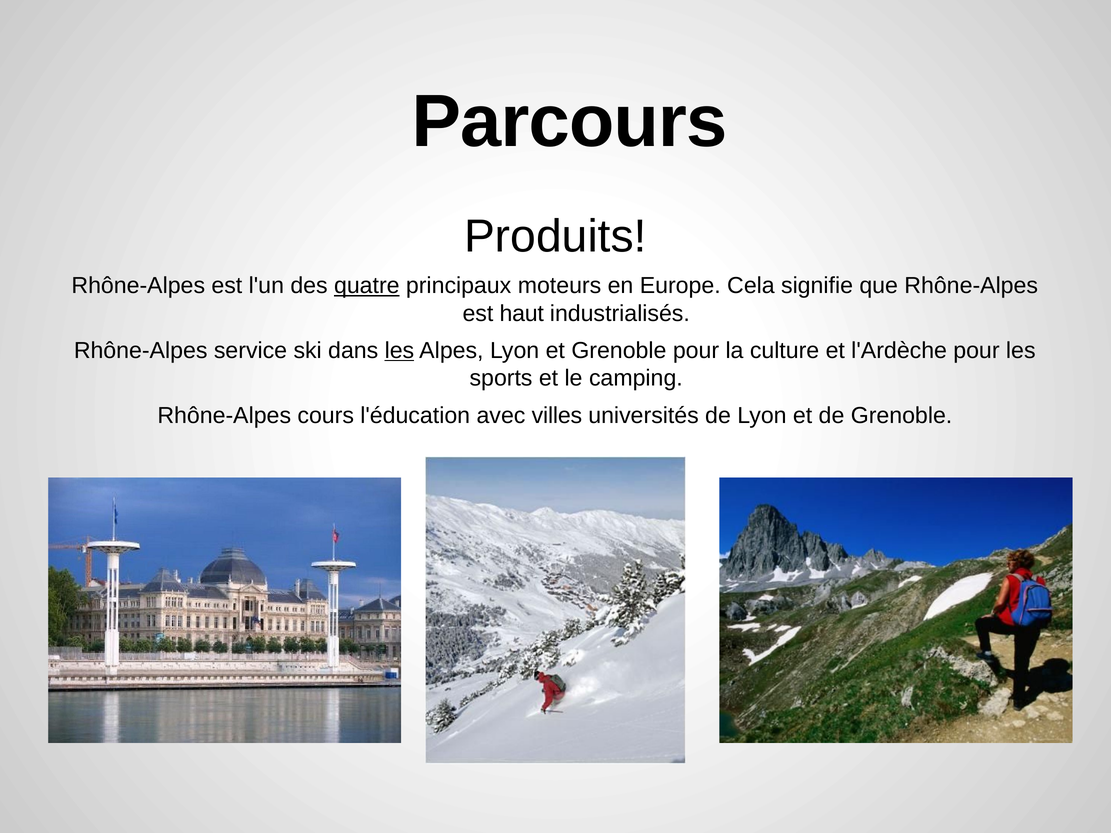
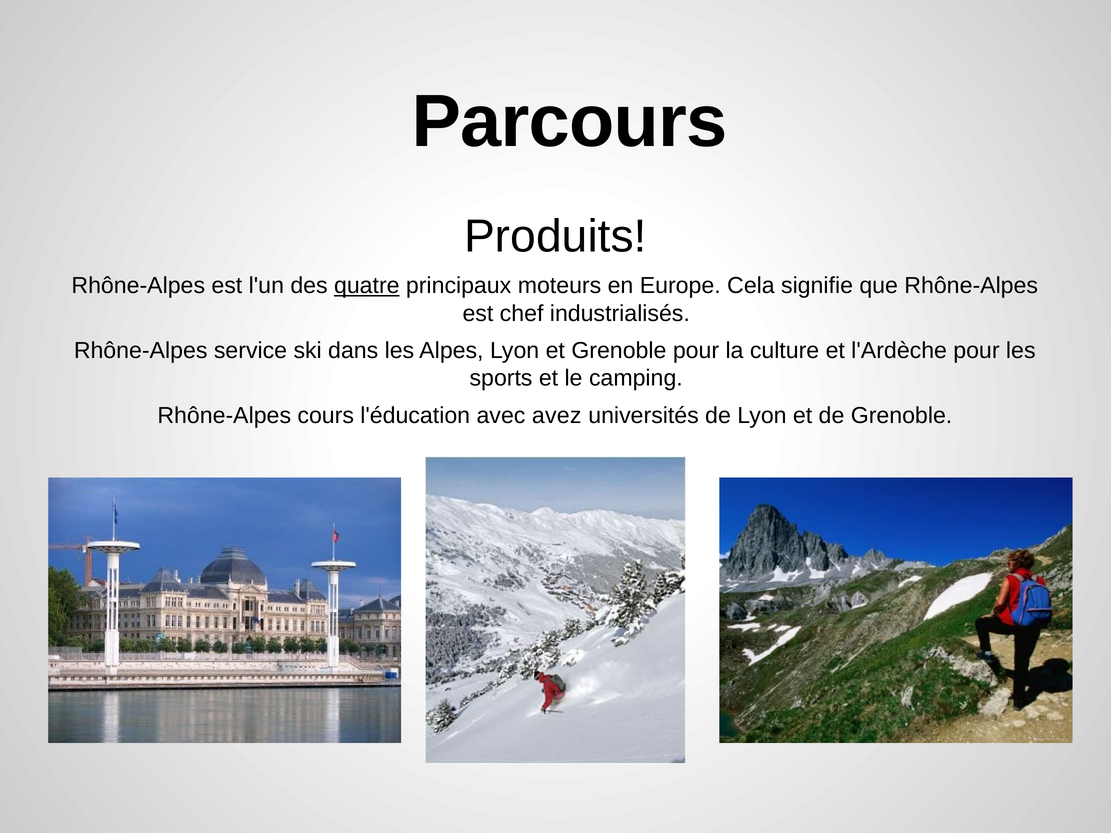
haut: haut -> chef (522, 314)
les underline: present -> none (399, 351)
villes: villes -> avez (557, 416)
